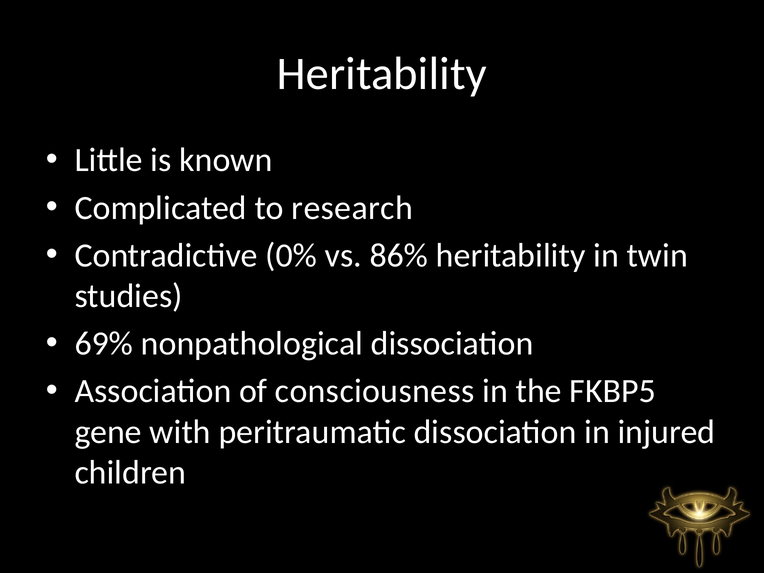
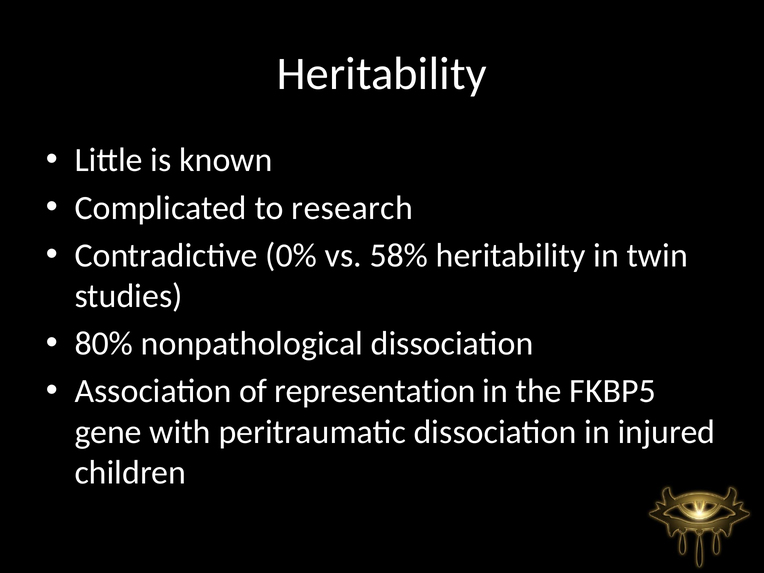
86%: 86% -> 58% (399, 255)
69%: 69% -> 80% (104, 344)
consciousness: consciousness -> representation (375, 391)
